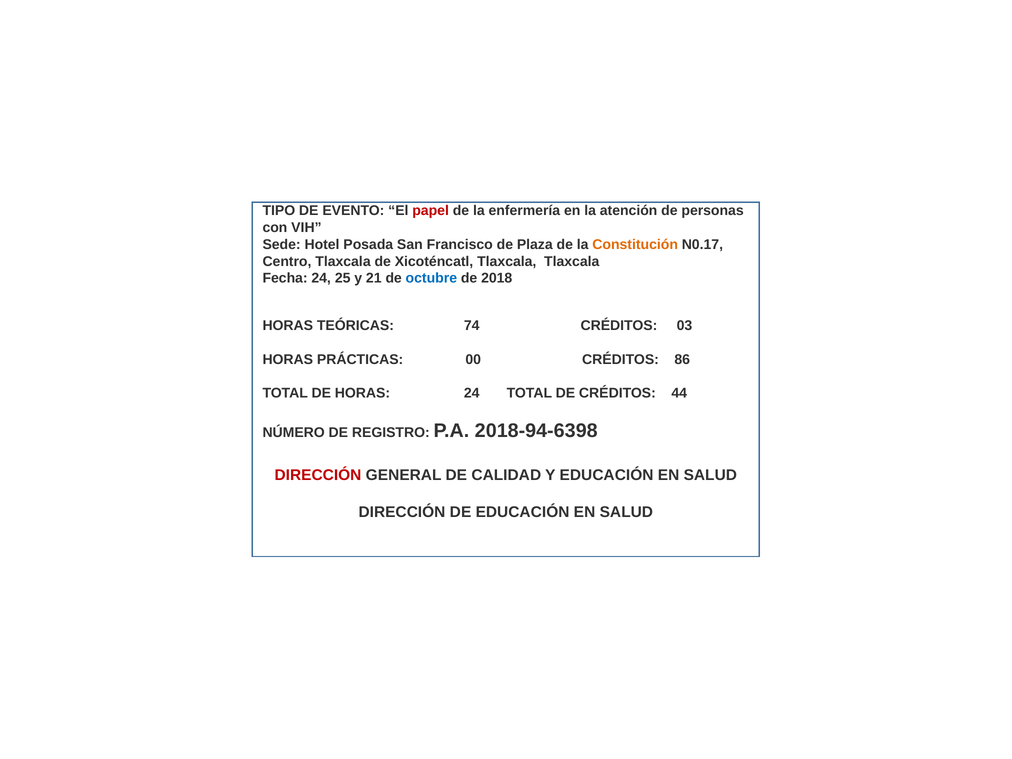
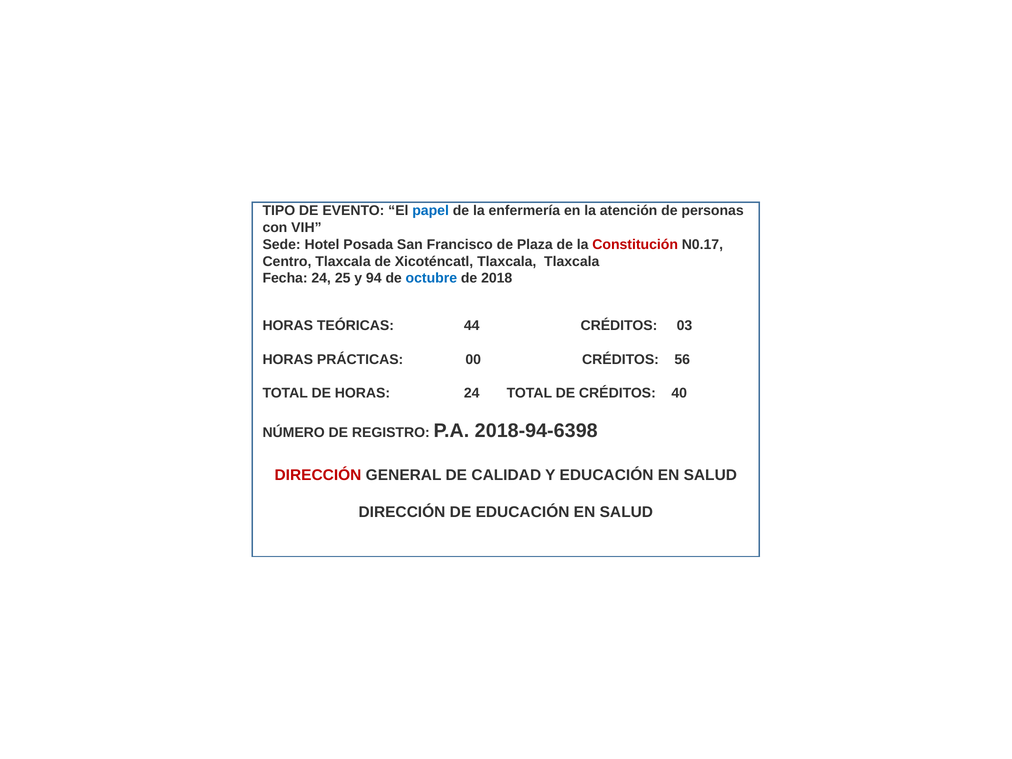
papel colour: red -> blue (431, 211)
Constitución colour: orange -> red (635, 245)
21: 21 -> 94 (374, 278)
74: 74 -> 44 (472, 326)
86: 86 -> 56 (682, 359)
44: 44 -> 40 (679, 393)
